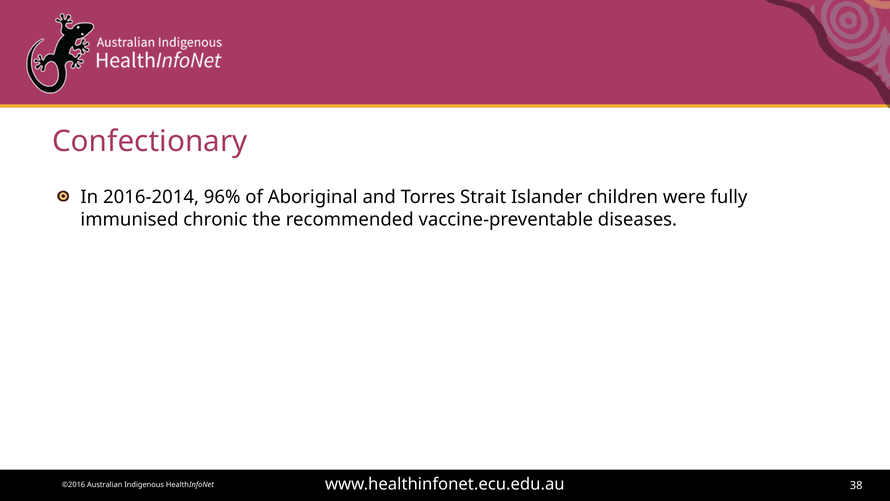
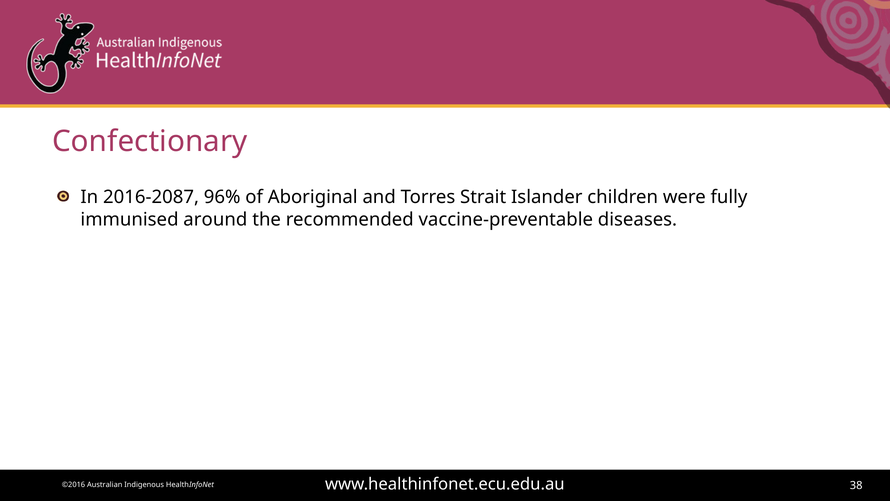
2016-2014: 2016-2014 -> 2016-2087 (151, 197)
chronic: chronic -> around (215, 219)
